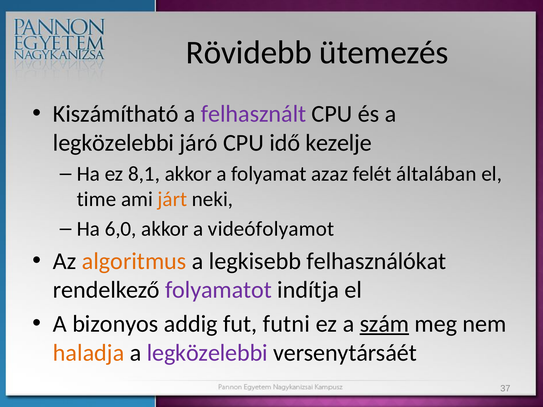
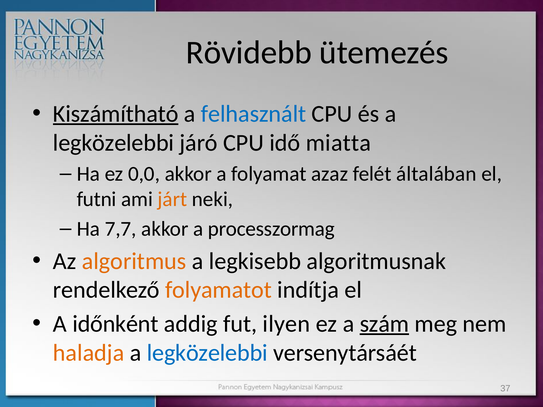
Kiszámítható underline: none -> present (116, 114)
felhasznált colour: purple -> blue (254, 114)
kezelje: kezelje -> miatta (338, 143)
8,1: 8,1 -> 0,0 (144, 174)
time: time -> futni (97, 199)
6,0: 6,0 -> 7,7 (121, 229)
videófolyamot: videófolyamot -> processzormag (271, 229)
felhasználókat: felhasználókat -> algoritmusnak (376, 261)
folyamatot colour: purple -> orange (218, 290)
bizonyos: bizonyos -> időnként (115, 324)
futni: futni -> ilyen (286, 324)
legközelebbi colour: purple -> blue (207, 353)
